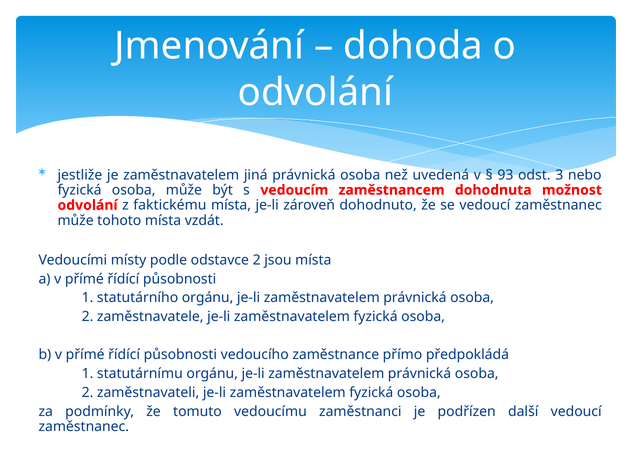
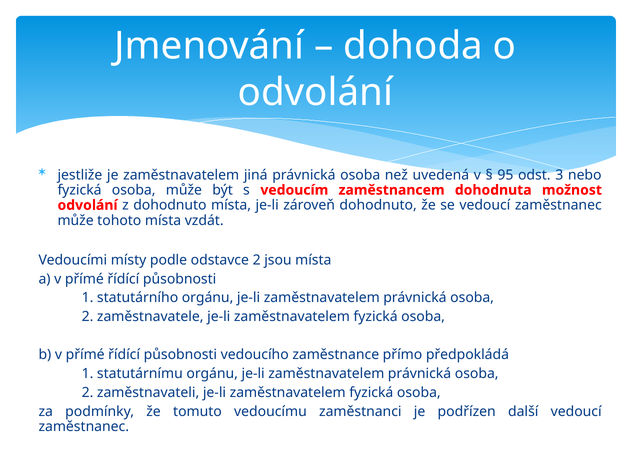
93: 93 -> 95 (505, 175)
z faktickému: faktickému -> dohodnuto (170, 205)
